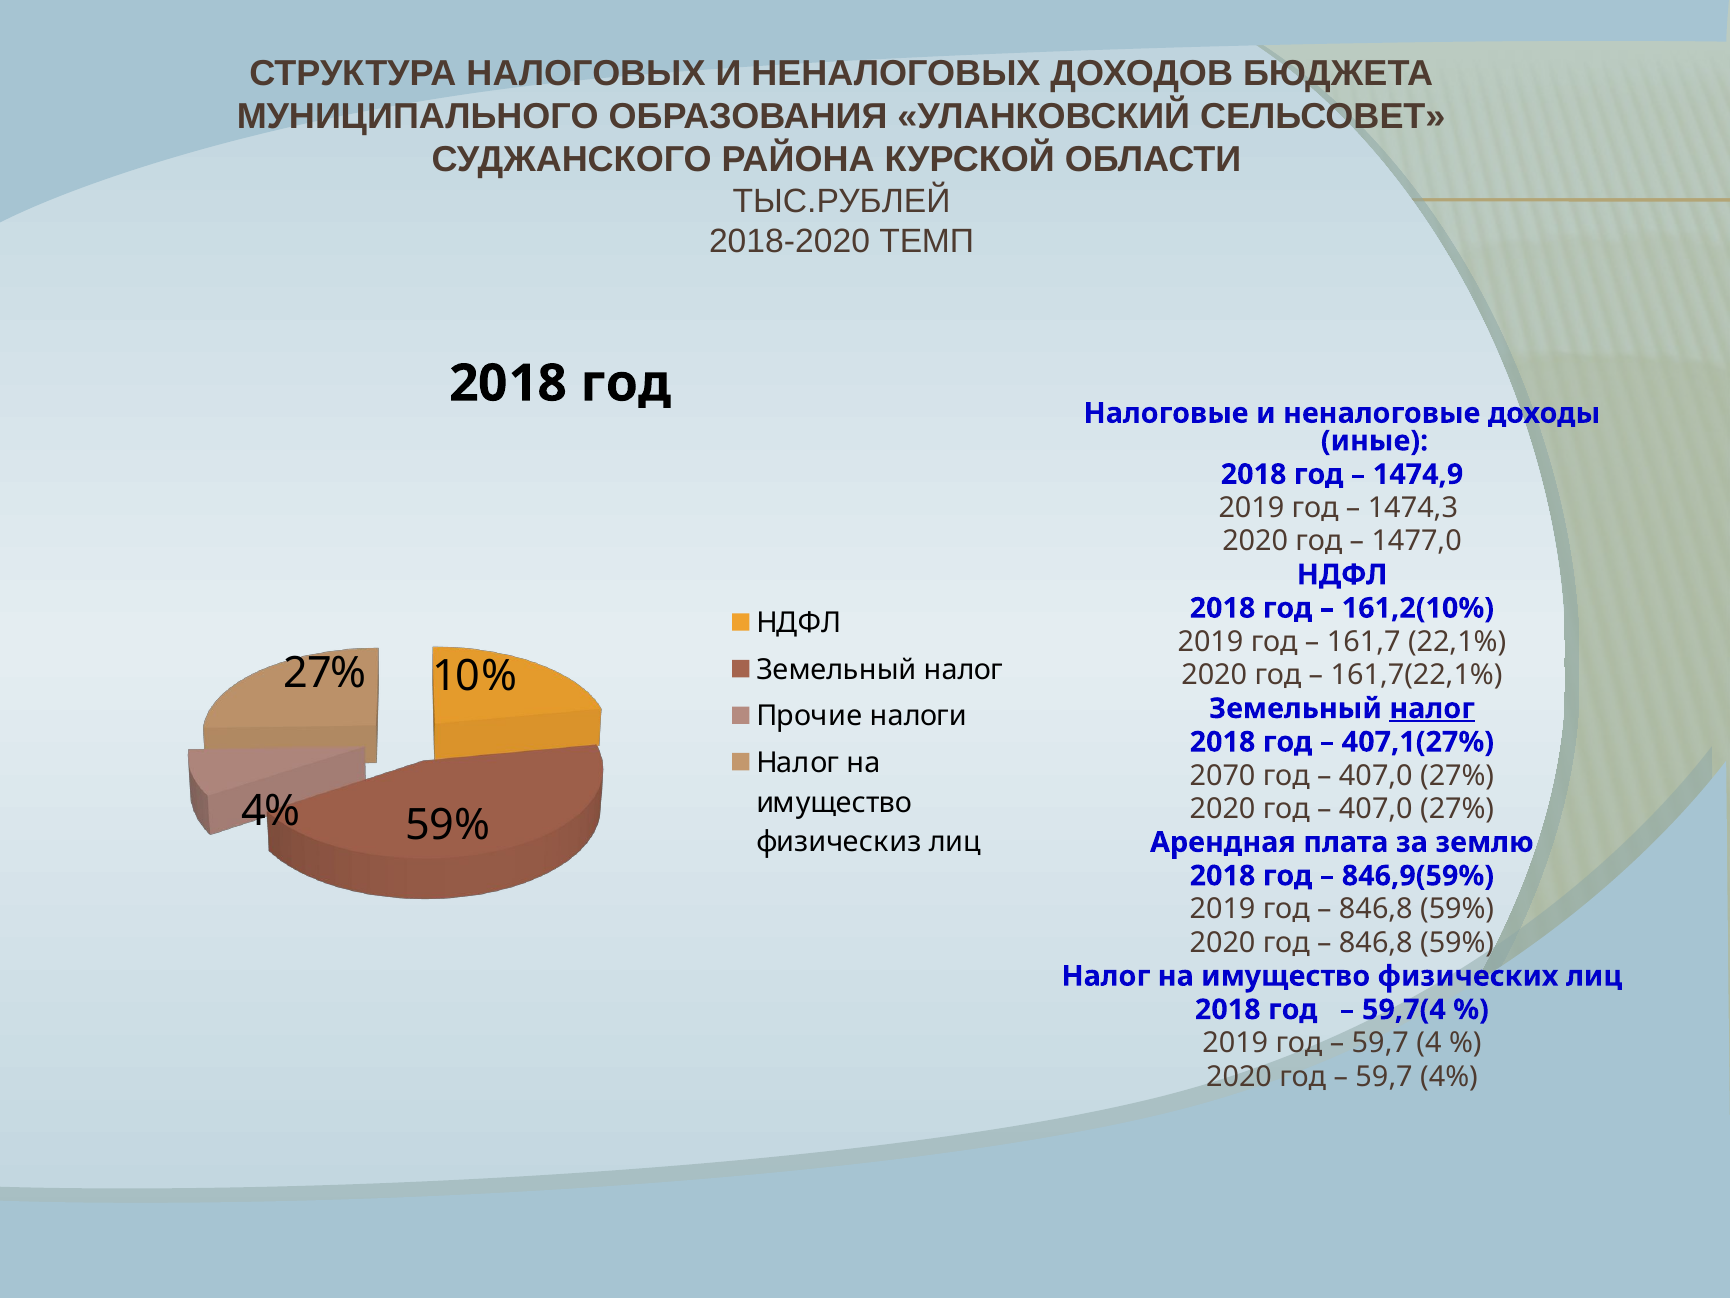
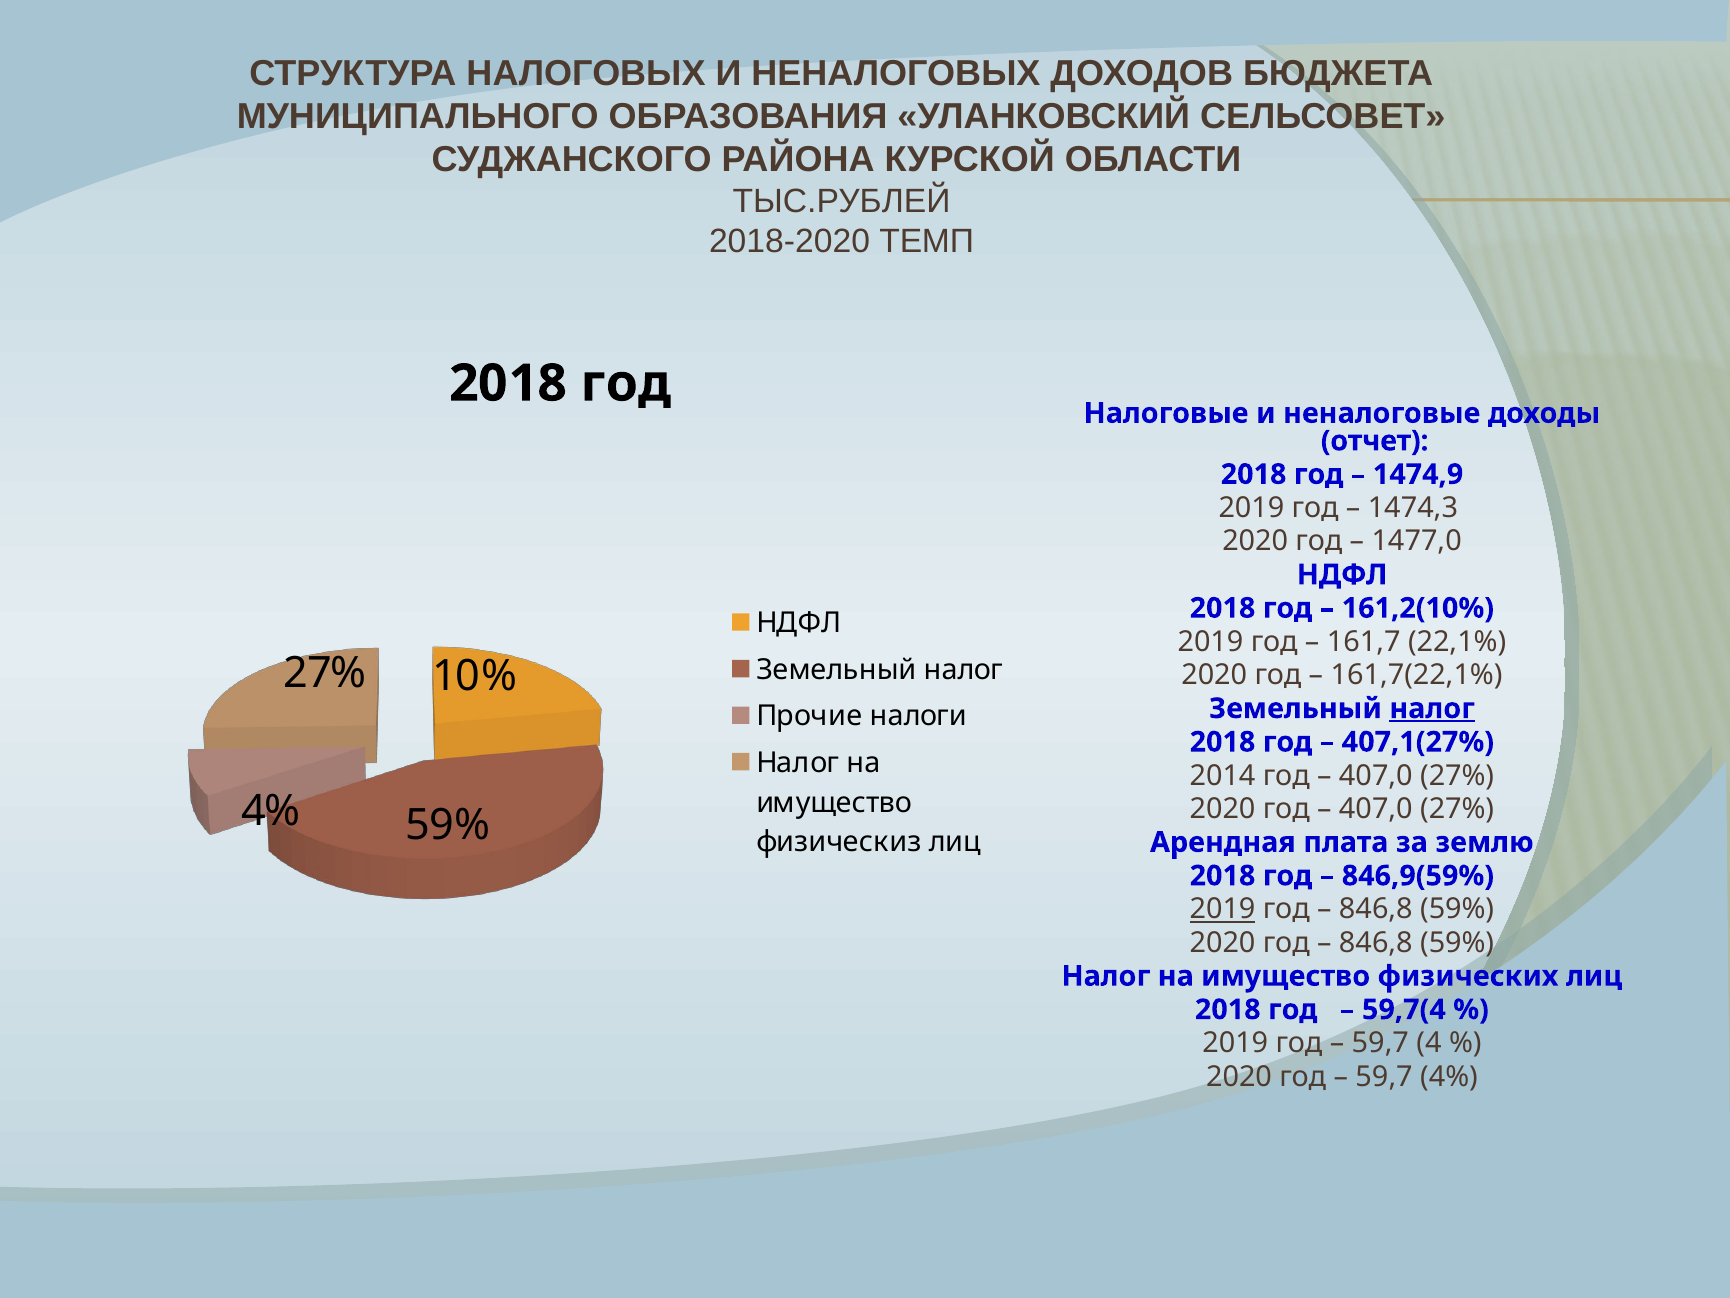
иные: иные -> отчет (1375, 441)
2070: 2070 -> 2014 (1223, 775)
2019 underline: none -> present (1223, 909)
